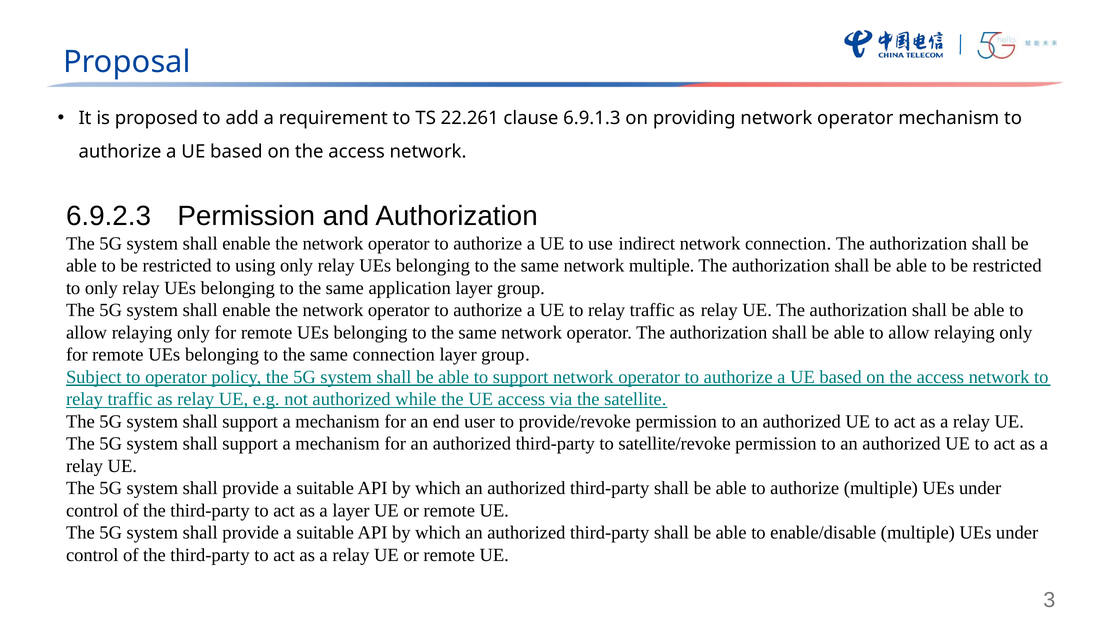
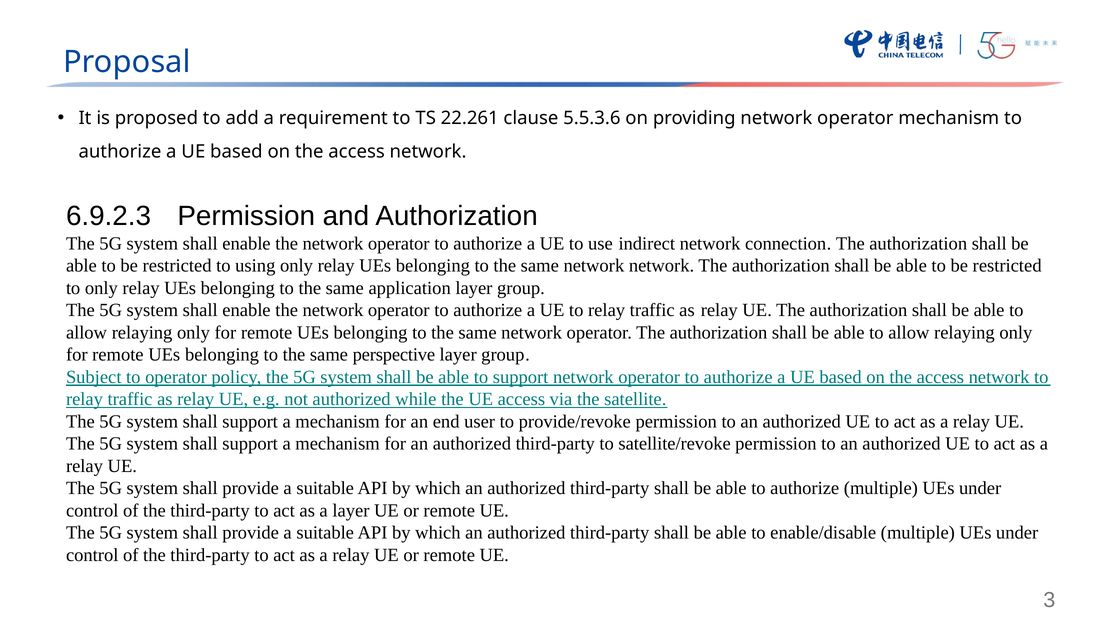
6.9.1.3: 6.9.1.3 -> 5.5.3.6 (592, 118)
network multiple: multiple -> network (662, 266)
same connection: connection -> perspective (394, 355)
